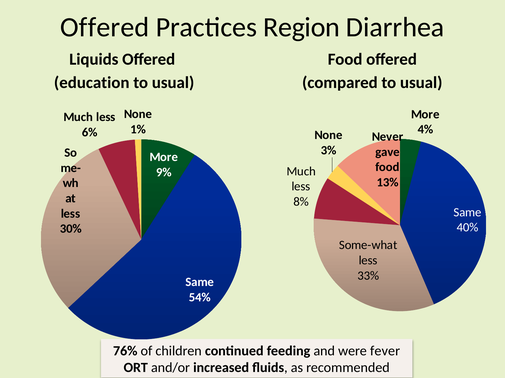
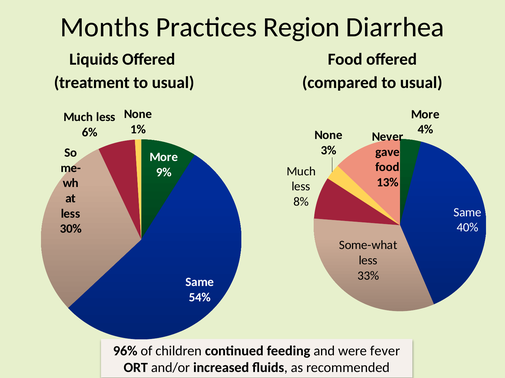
Offered: Offered -> Months (105, 27)
education: education -> treatment (92, 83)
76%: 76% -> 96% (125, 352)
